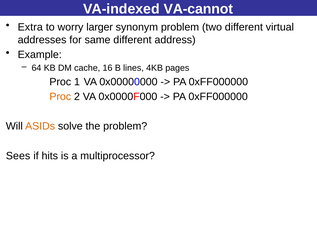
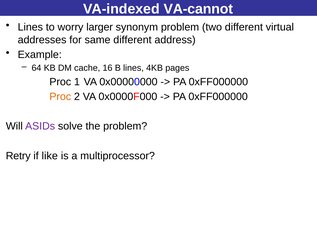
Extra: Extra -> Lines (30, 27)
ASIDs colour: orange -> purple (40, 126)
Sees: Sees -> Retry (18, 156)
hits: hits -> like (50, 156)
